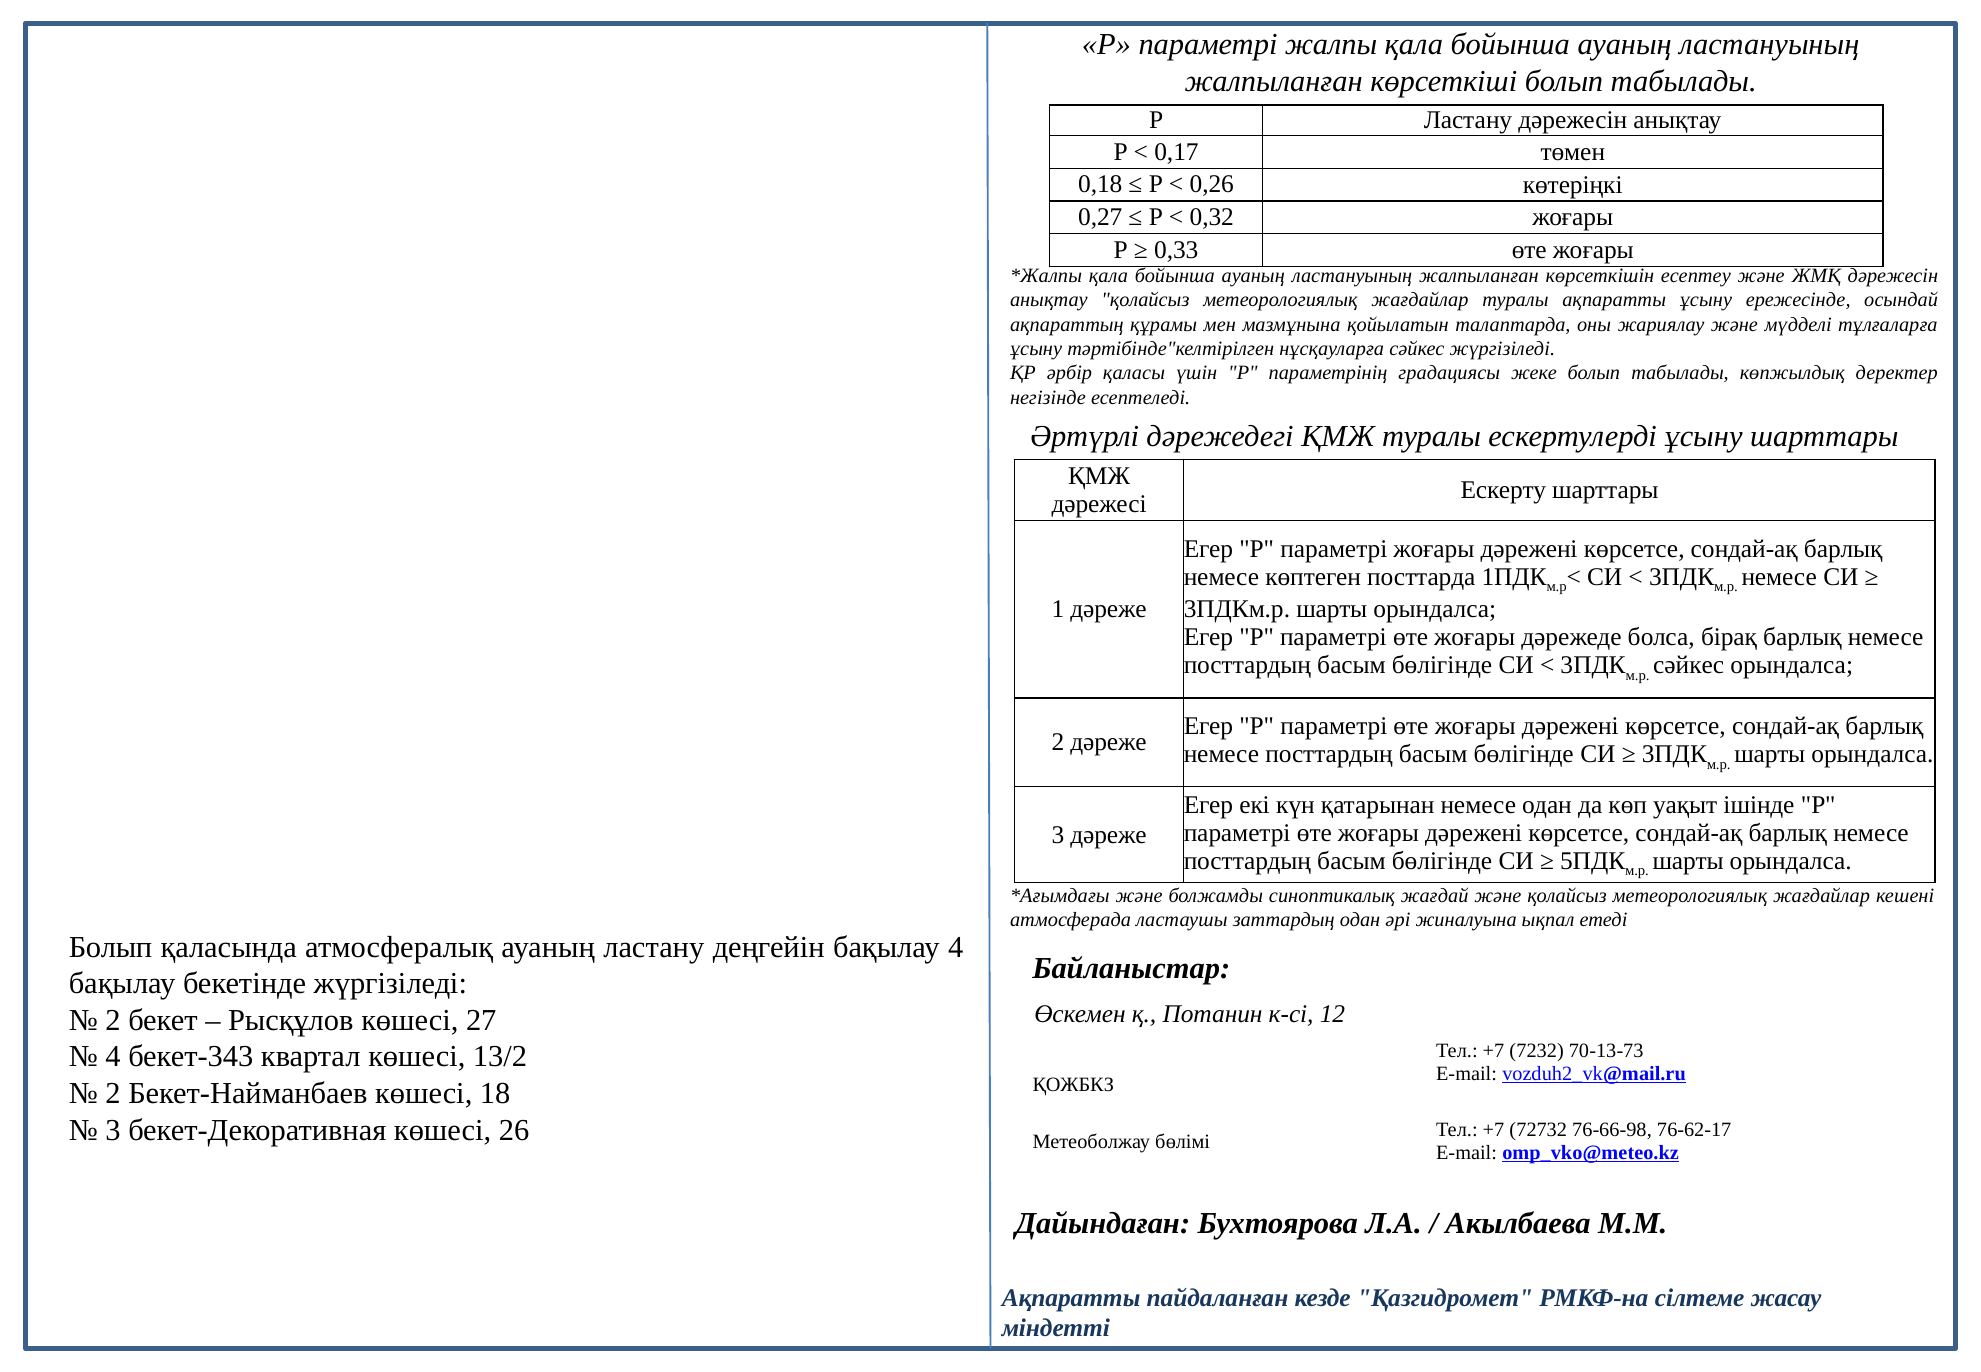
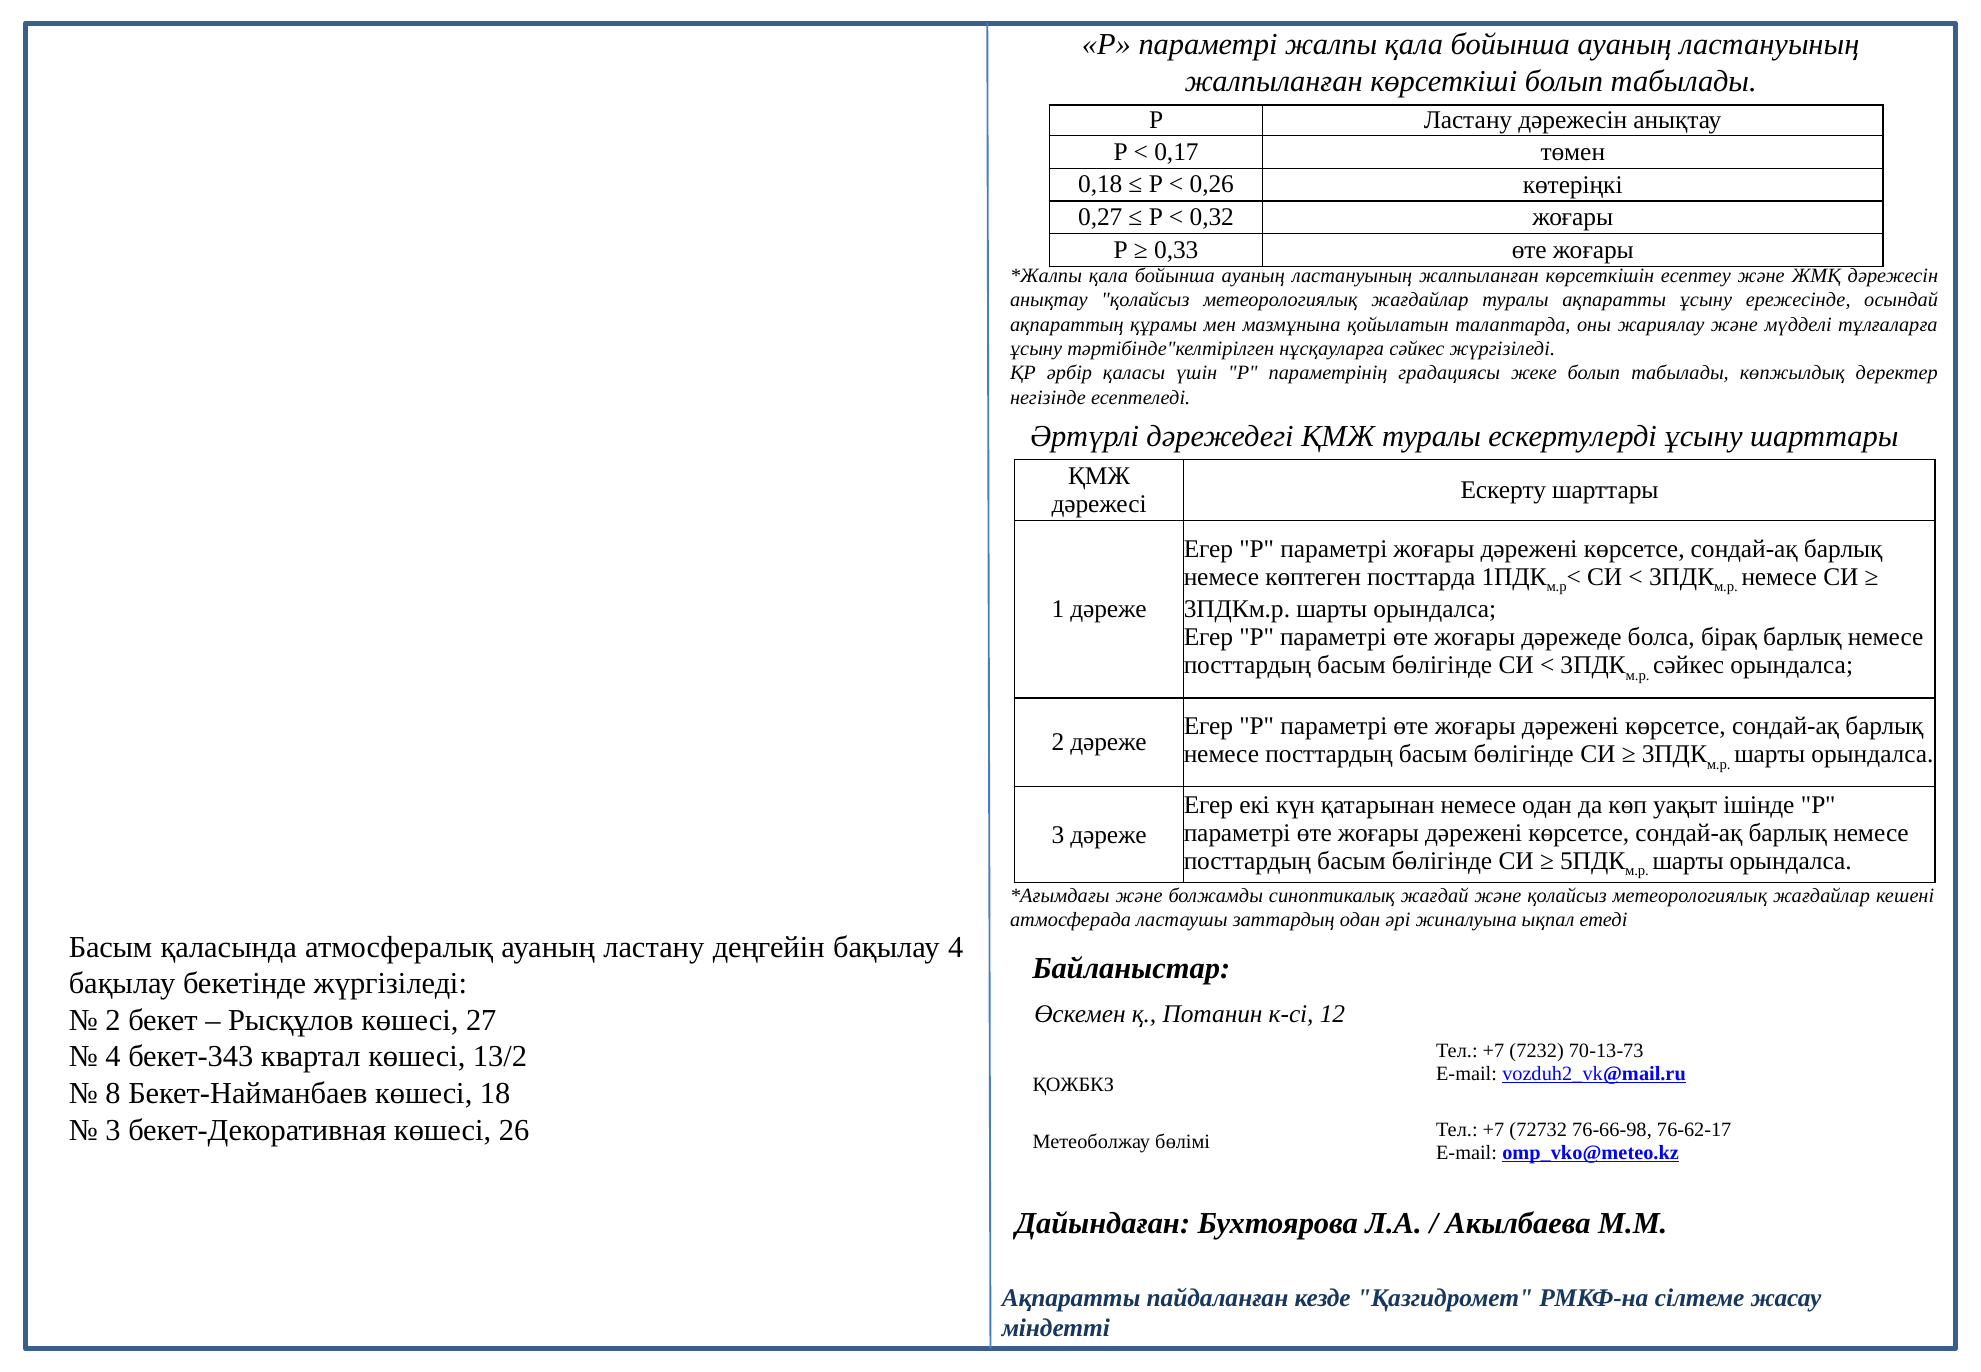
Болып: Болып -> Басым (110, 947)
2: 2 -> 8 (113, 1093)
